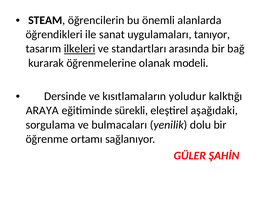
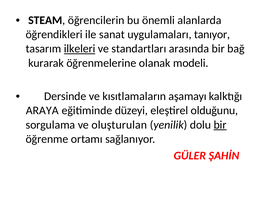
yoludur: yoludur -> aşamayı (188, 96)
sürekli: sürekli -> düzeyi (131, 111)
aşağıdaki: aşağıdaki -> olduğunu (214, 111)
bulmacaları: bulmacaları -> oluşturulan (119, 125)
bir underline: none -> present (220, 125)
